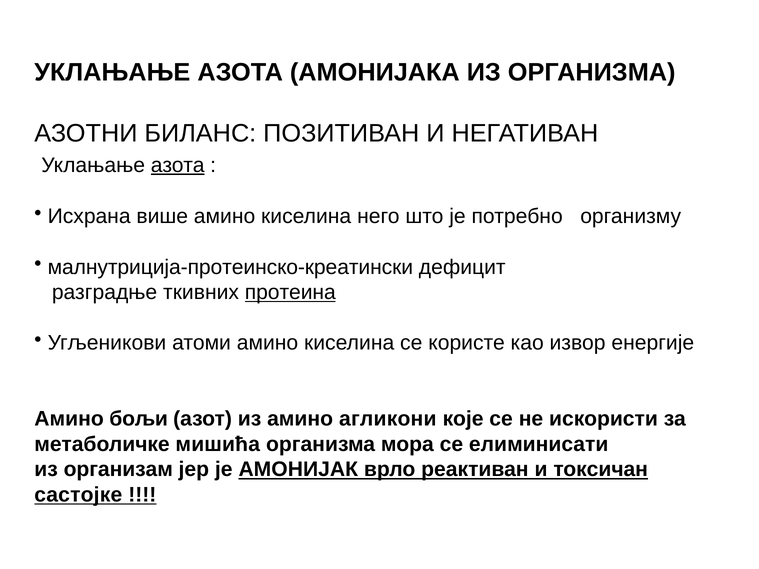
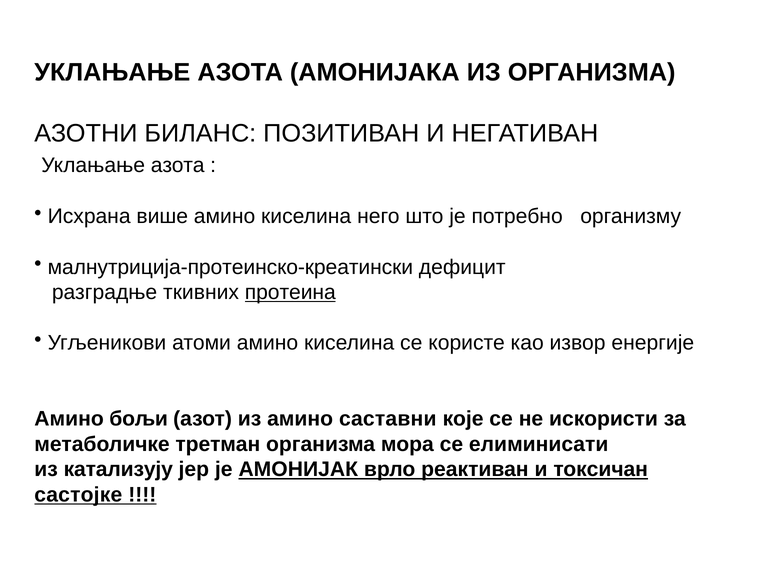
азота underline: present -> none (178, 165)
агликони: агликони -> саставни (388, 419)
мишића: мишића -> третман (218, 444)
организам: организам -> катализују (118, 470)
